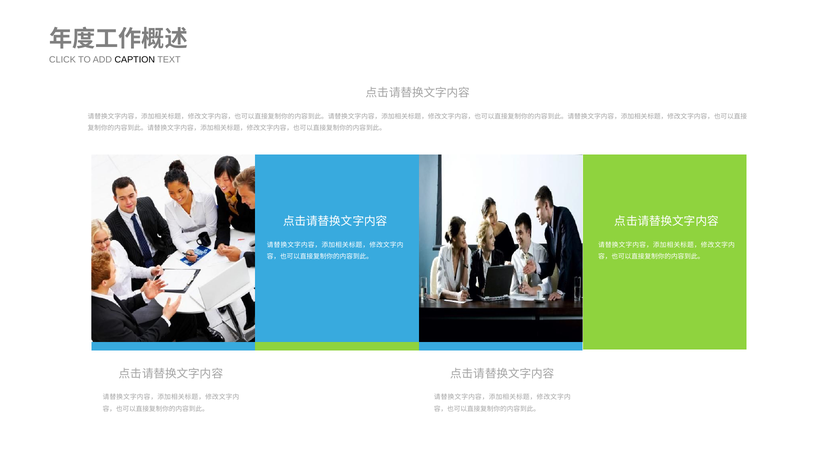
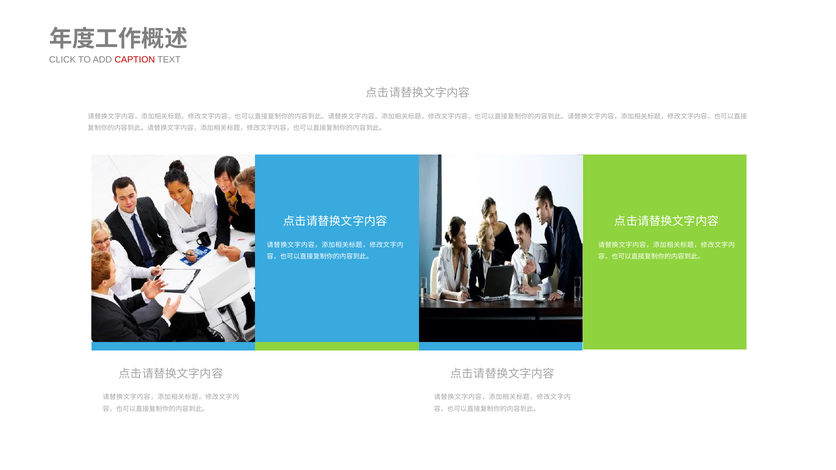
CAPTION colour: black -> red (135, 60)
